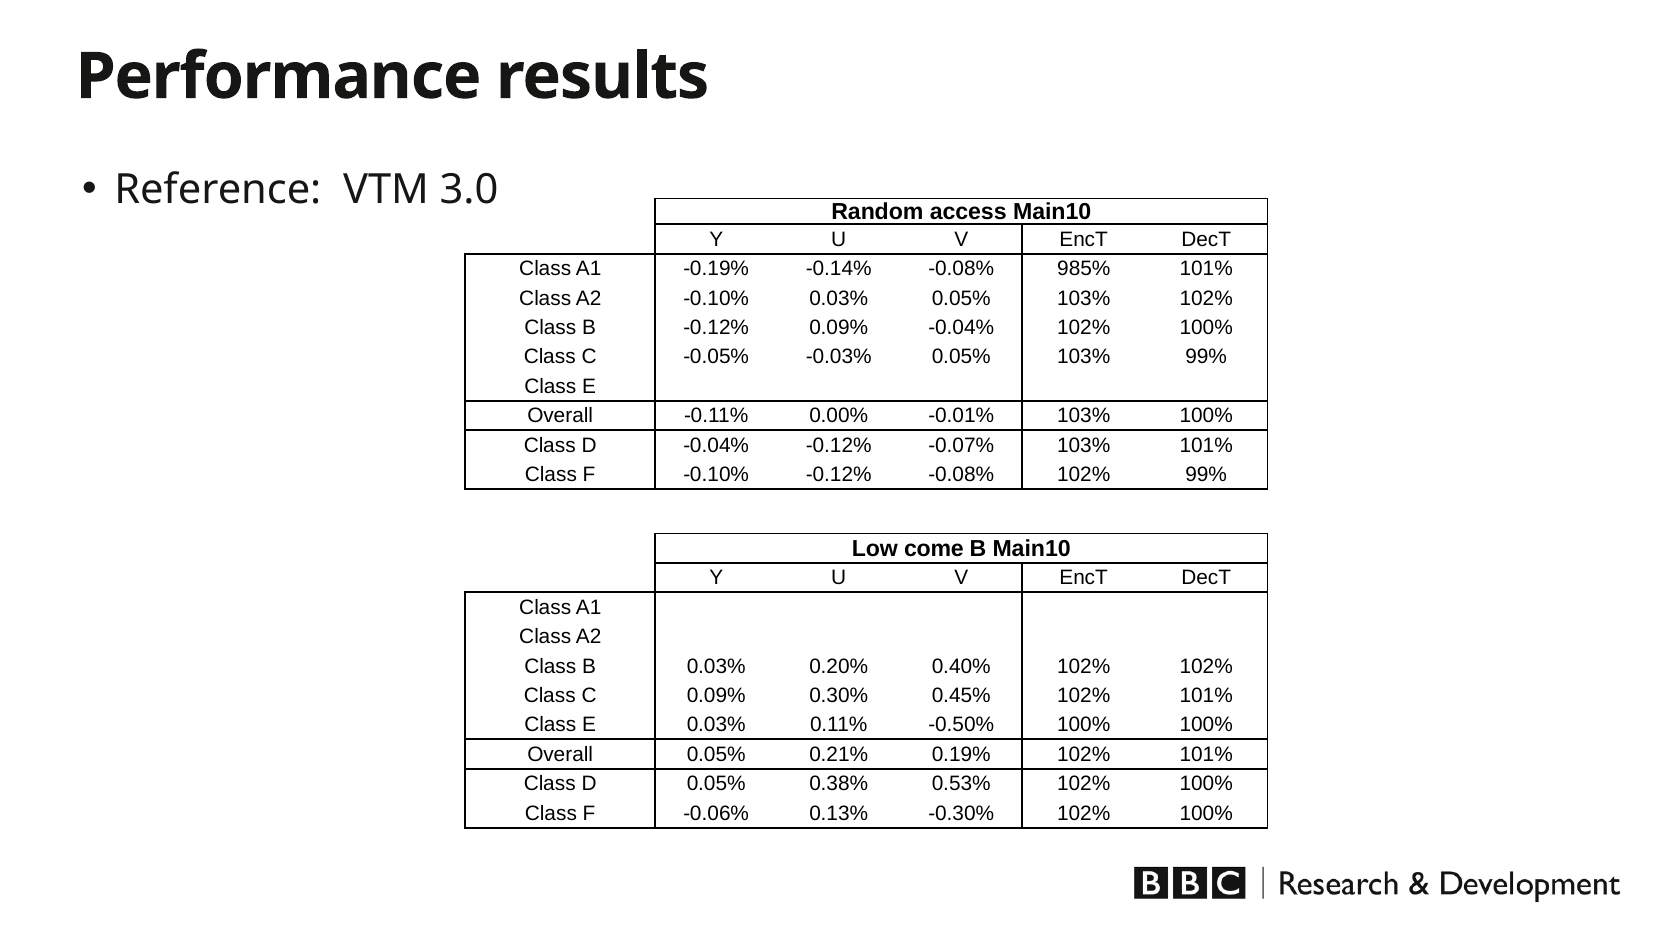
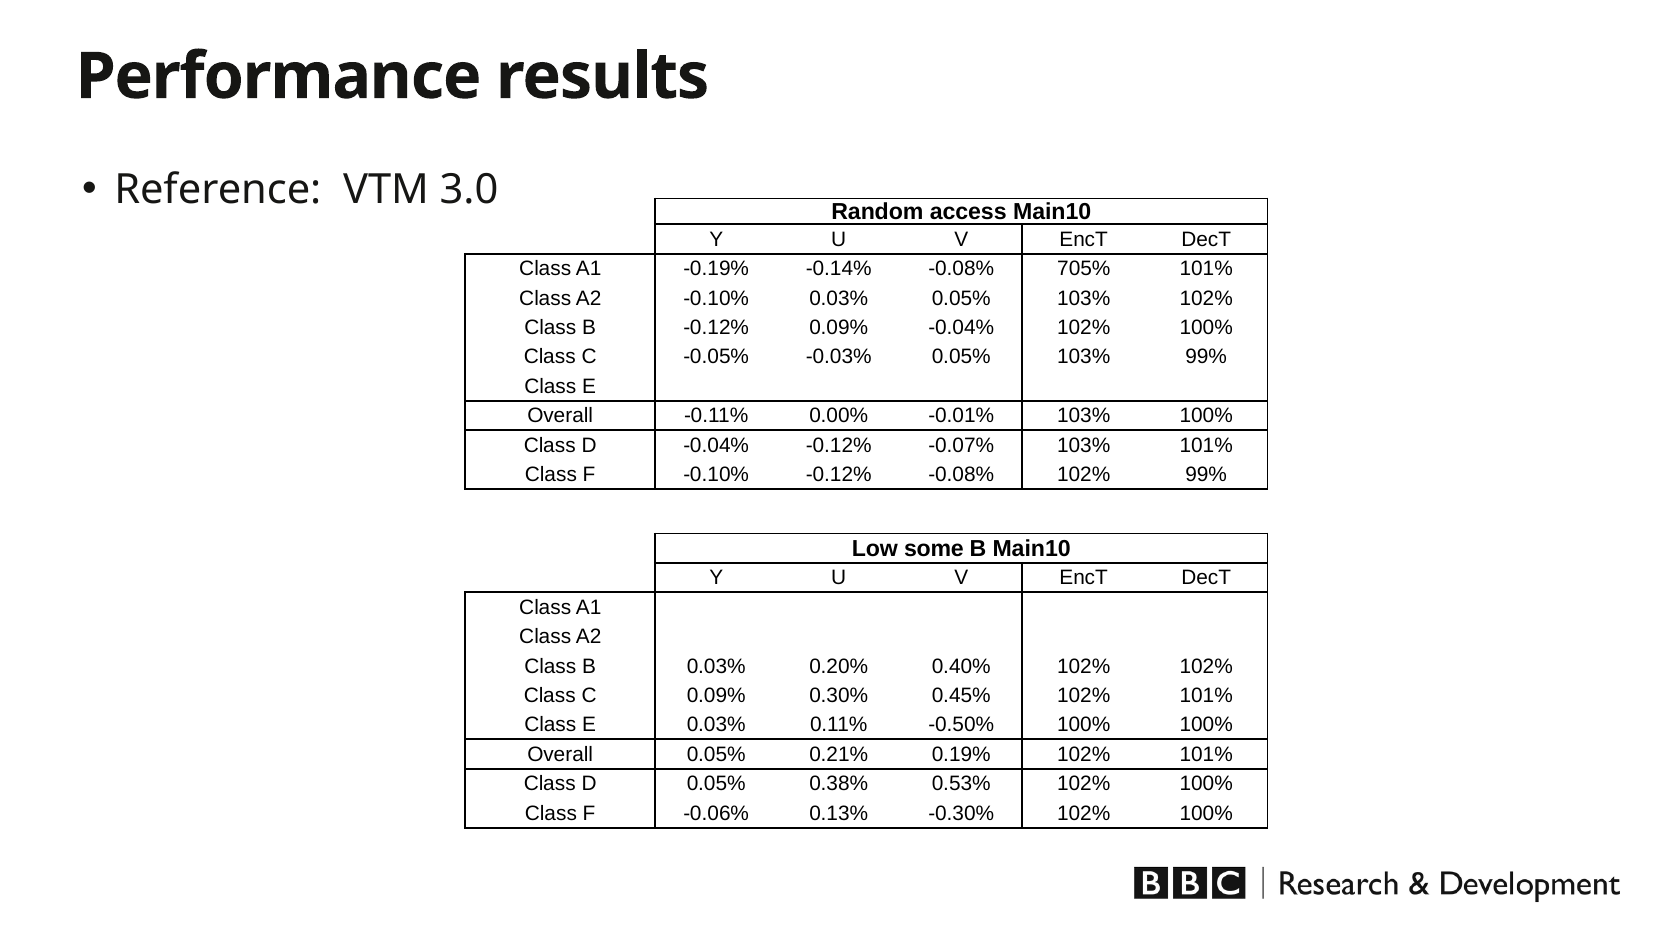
985%: 985% -> 705% (1084, 269)
come: come -> some (934, 549)
